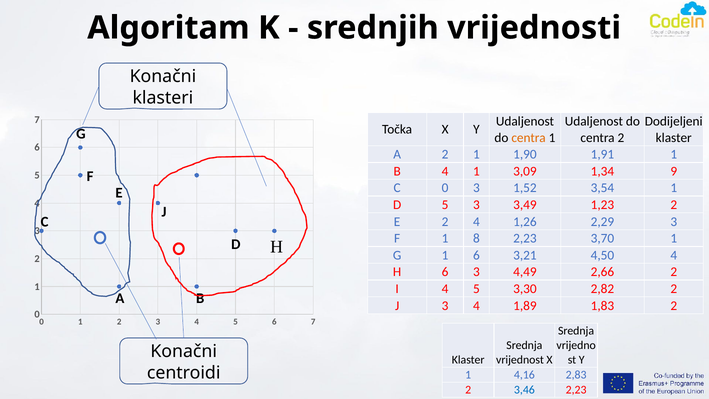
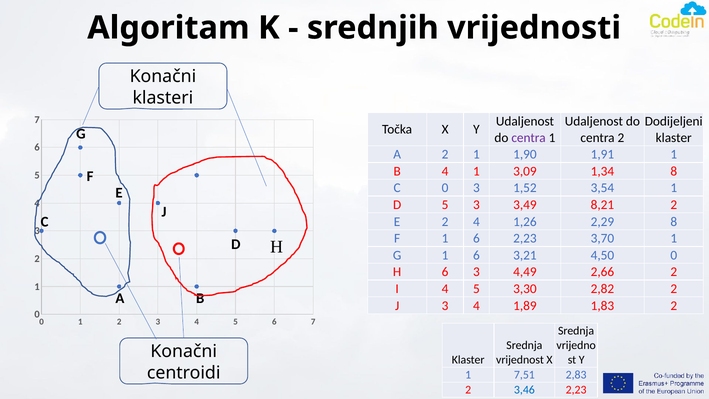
centra colour: orange -> purple (529, 138)
1,34 9: 9 -> 8 (674, 171)
1,23: 1,23 -> 8,21 (602, 205)
2,29 3: 3 -> 8 (674, 222)
F 1 8: 8 -> 6 (476, 238)
4,50 4: 4 -> 0 (674, 255)
4,16: 4,16 -> 7,51 (524, 375)
